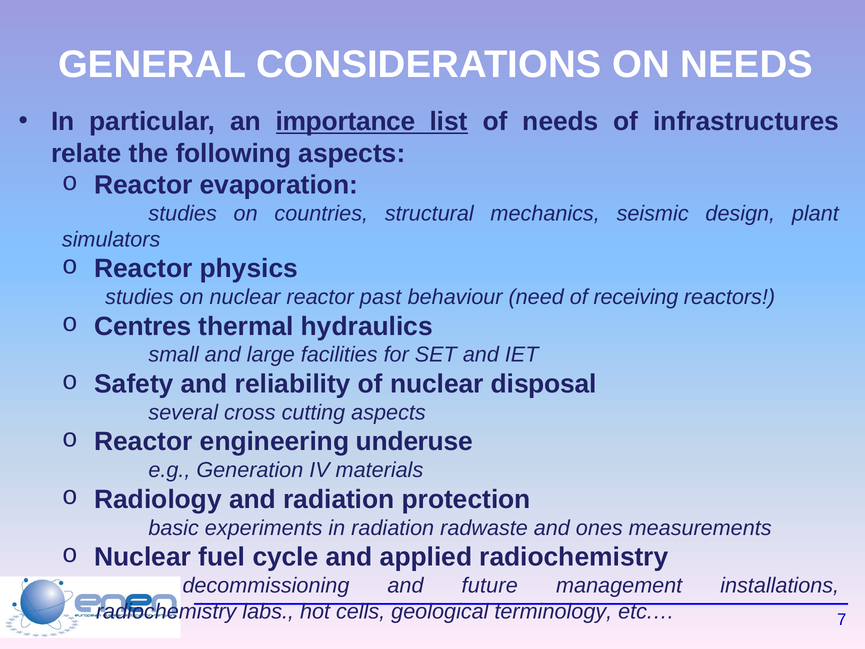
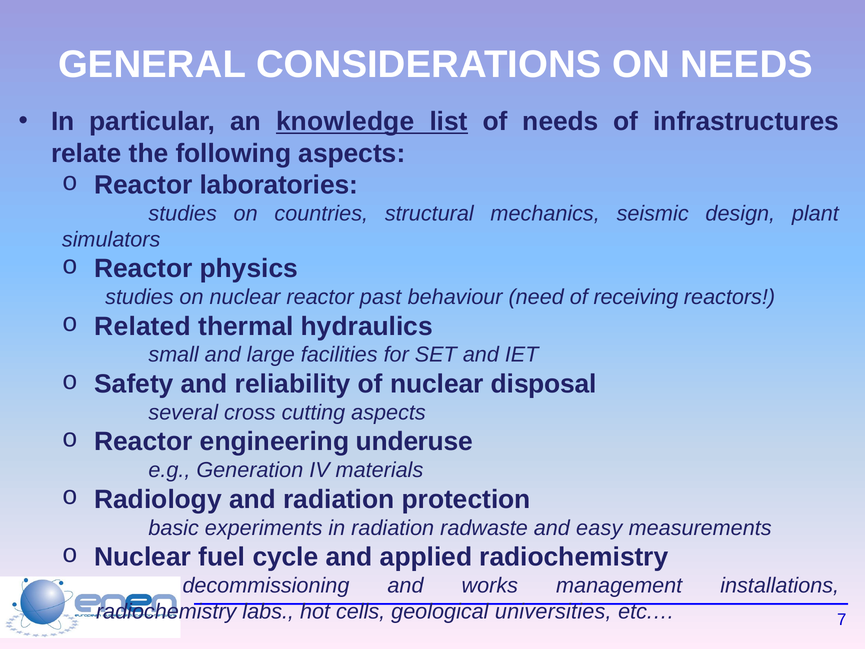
importance: importance -> knowledge (345, 122)
evaporation: evaporation -> laboratories (279, 185)
Centres: Centres -> Related (143, 326)
ones: ones -> easy (599, 528)
future: future -> works (490, 585)
terminology: terminology -> universities (553, 611)
